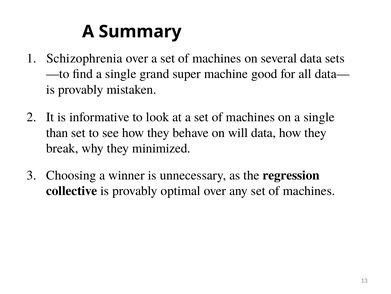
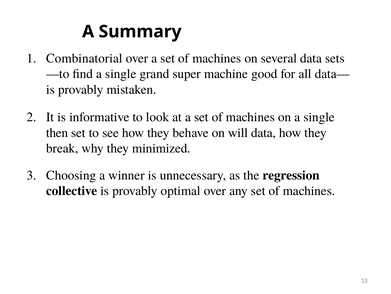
Schizophrenia: Schizophrenia -> Combinatorial (84, 58)
than: than -> then (57, 132)
